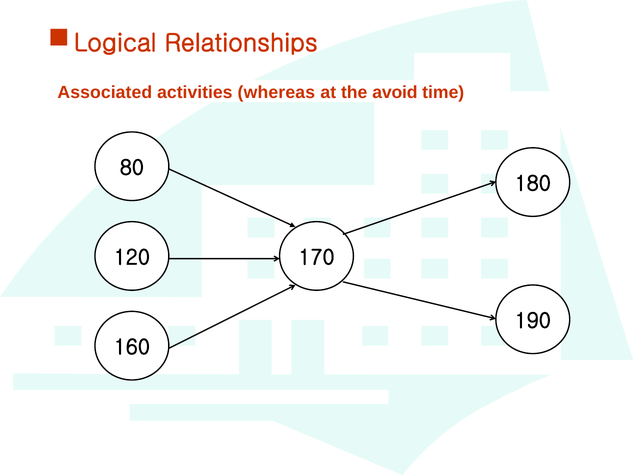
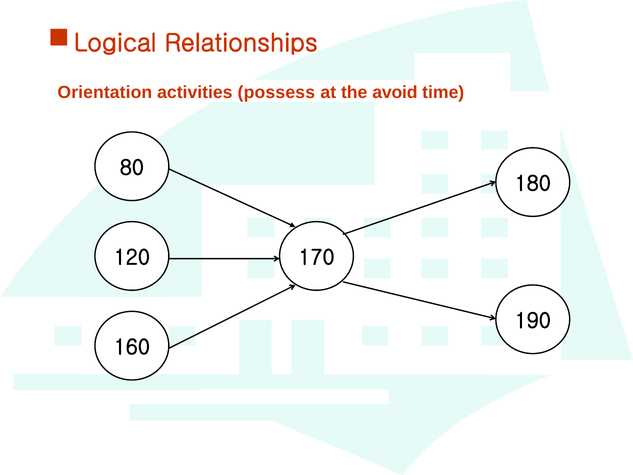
Associated: Associated -> Orientation (105, 92)
whereas: whereas -> possess (276, 92)
